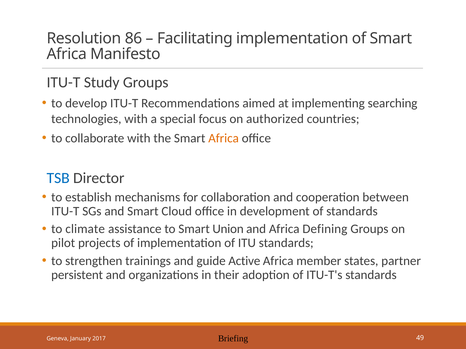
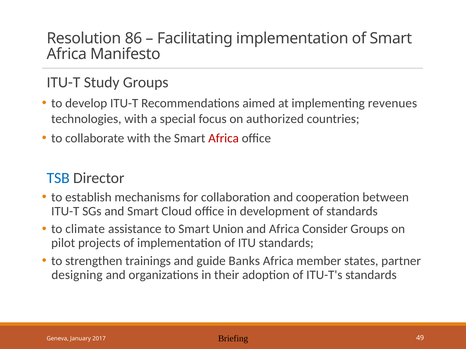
searching: searching -> revenues (392, 103)
Africa colour: orange -> red (224, 138)
Defining: Defining -> Consider (325, 229)
Active: Active -> Banks (244, 261)
persistent: persistent -> designing (77, 275)
